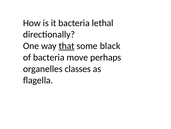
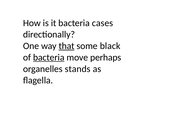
lethal: lethal -> cases (103, 23)
bacteria underline: none -> present (49, 57)
classes: classes -> stands (78, 68)
